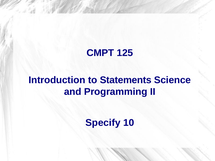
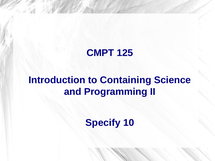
Statements: Statements -> Containing (126, 80)
